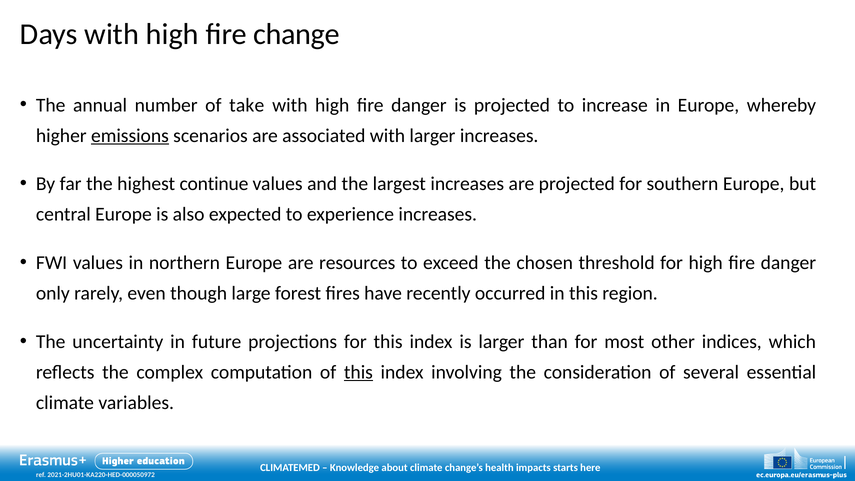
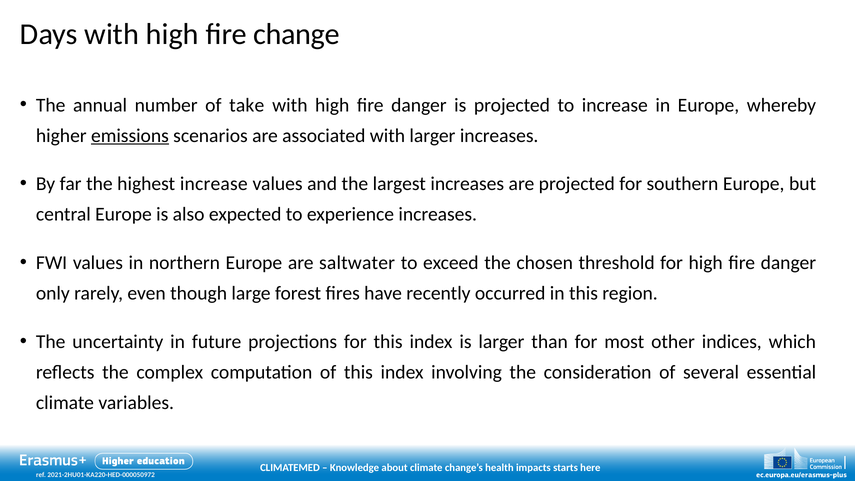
highest continue: continue -> increase (214, 184)
resources: resources -> saltwater (357, 263)
this underline: present -> none (358, 372)
